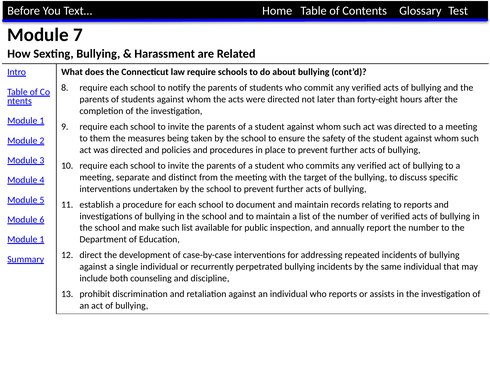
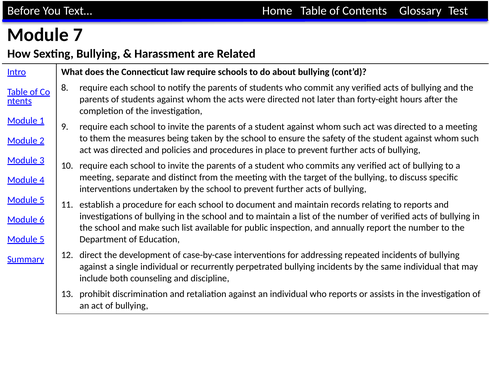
1: 1 -> 5 (42, 239)
